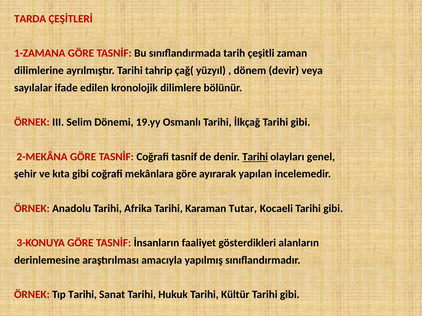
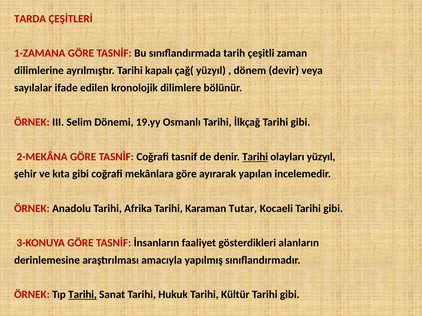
tahrip: tahrip -> kapalı (159, 71)
olayları genel: genel -> yüzyıl (321, 157)
Tarihi underline: none -> present (83, 295)
